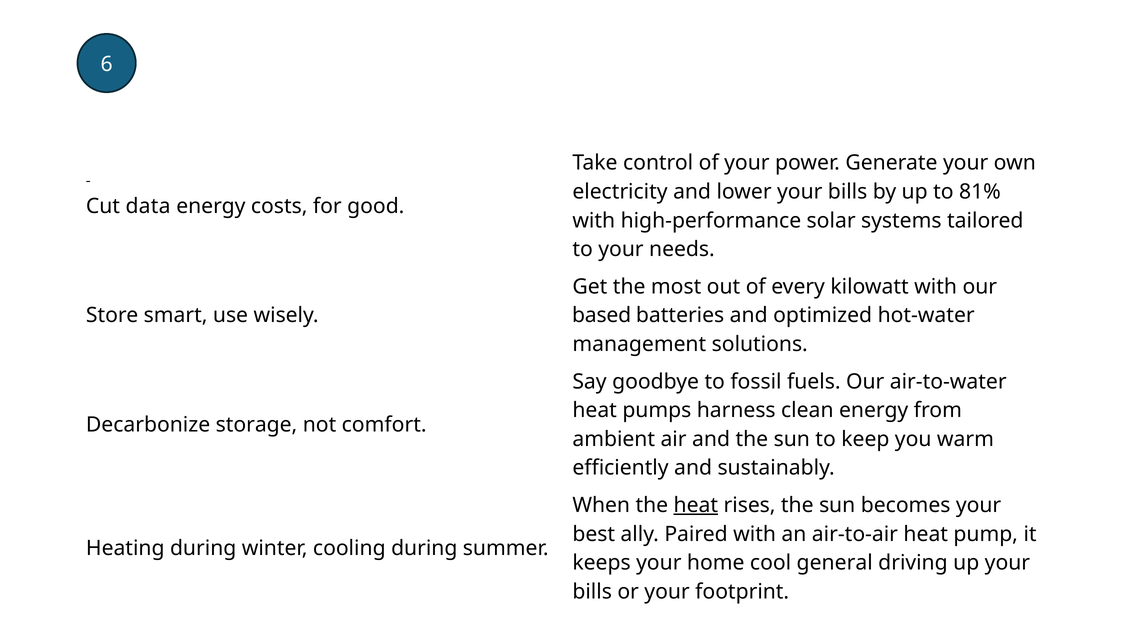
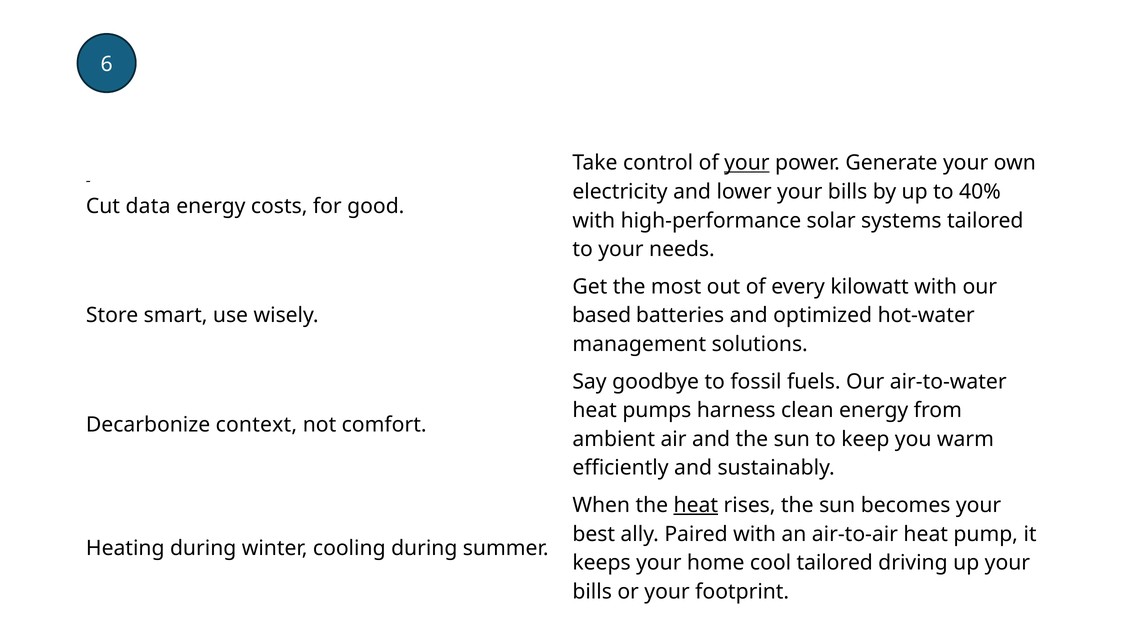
your underline: none -> present (747, 163)
81%: 81% -> 40% (980, 192)
storage: storage -> context (256, 424)
cool general: general -> tailored (835, 562)
